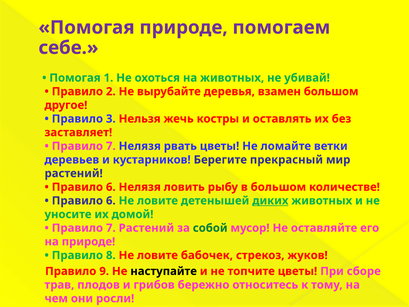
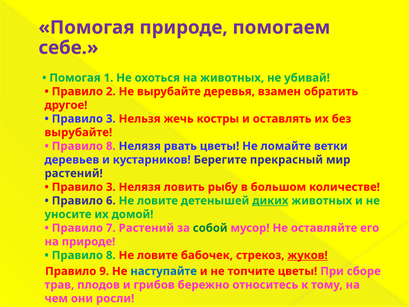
взамен большом: большом -> обратить (331, 91)
заставляет: заставляет -> вырубайте (78, 132)
7: 7 -> 8 (111, 146)
6: 6 -> 3 (111, 187)
жуков underline: none -> present (308, 255)
наступайте colour: black -> blue (164, 271)
